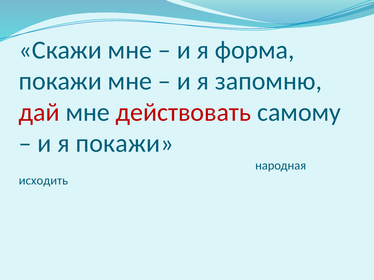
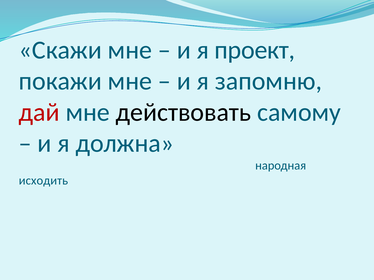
форма: форма -> проект (255, 50)
действовать colour: red -> black (183, 113)
я покажи: покажи -> должна (125, 144)
